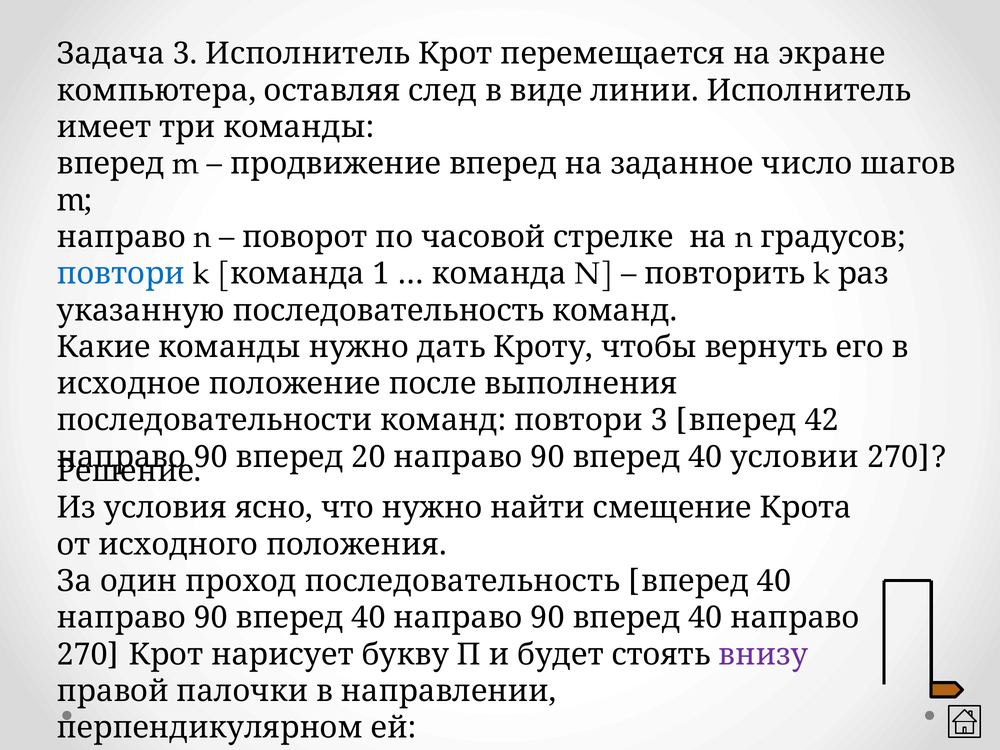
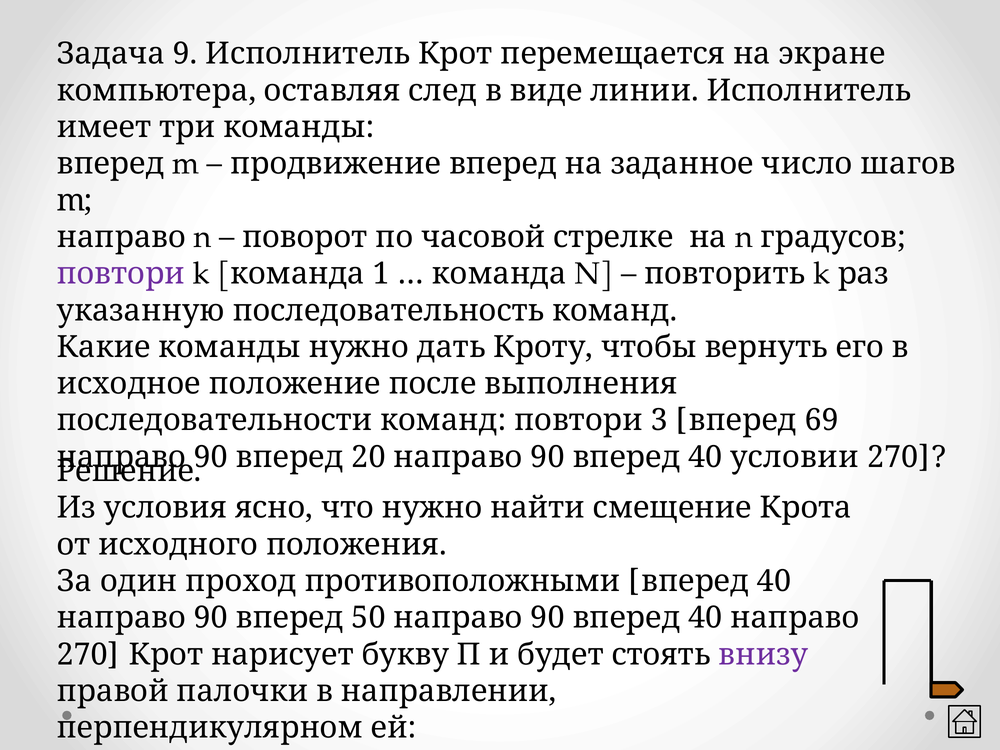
Задача 3: 3 -> 9 (185, 54)
повтори colour: blue -> purple (121, 274)
42: 42 -> 69 (822, 420)
проход последовательность: последовательность -> противоположными (462, 581)
40: 40 -> 50 (368, 618)
